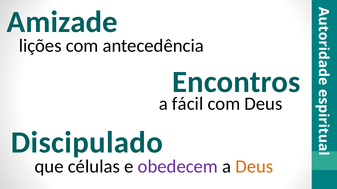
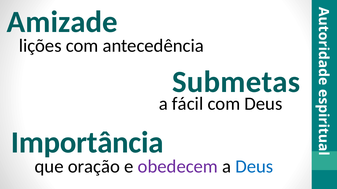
Encontros: Encontros -> Submetas (236, 82)
Discipulado: Discipulado -> Importância (87, 143)
células: células -> oração (94, 167)
Deus colour: orange -> blue (254, 167)
